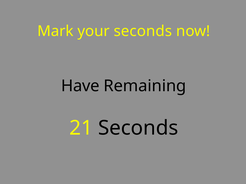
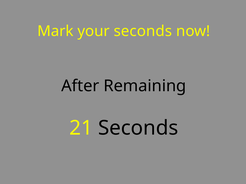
Have: Have -> After (80, 86)
